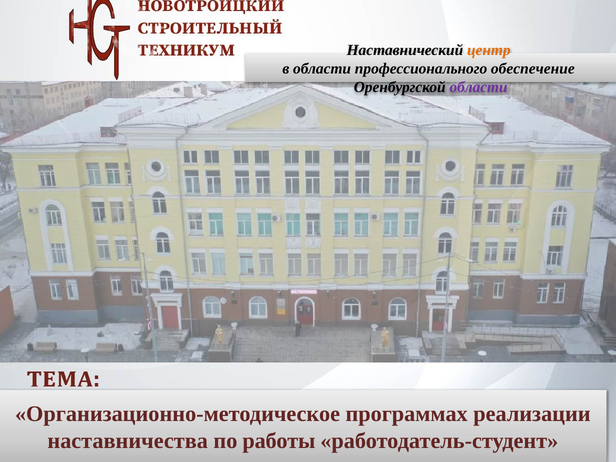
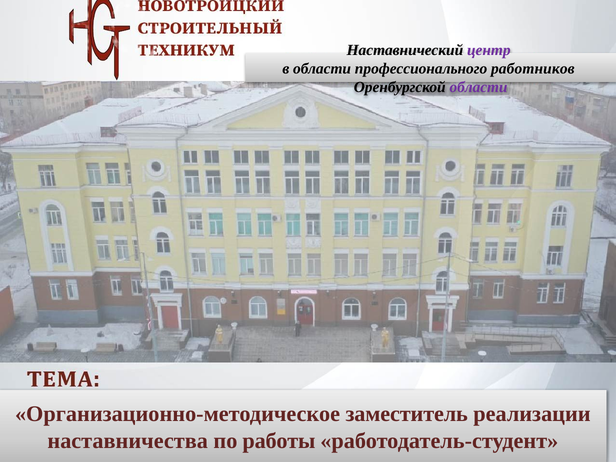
центр colour: orange -> purple (489, 50)
обеспечение: обеспечение -> работников (533, 68)
программах: программах -> заместитель (407, 414)
